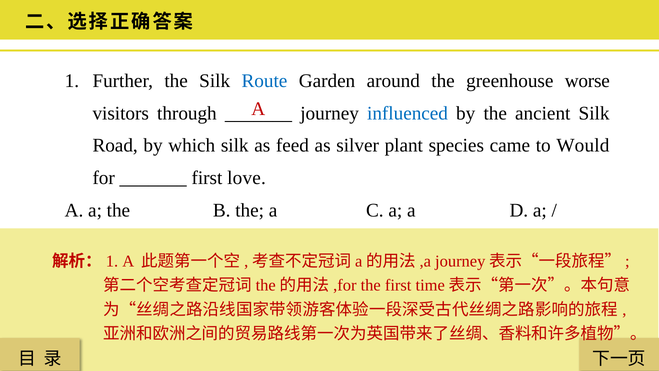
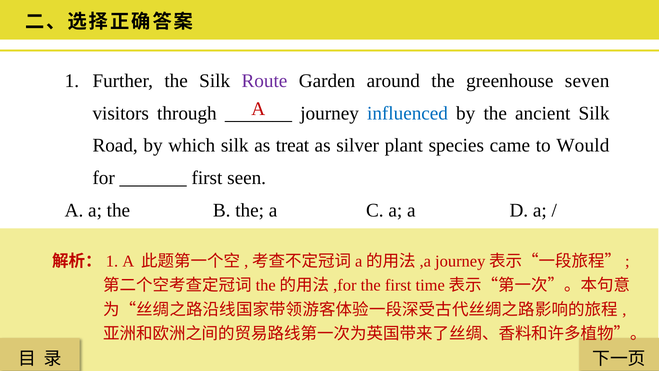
Route colour: blue -> purple (264, 81)
worse: worse -> seven (587, 81)
feed: feed -> treat (293, 145)
love: love -> seen (247, 178)
